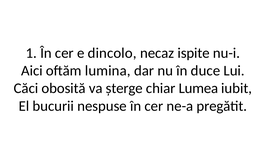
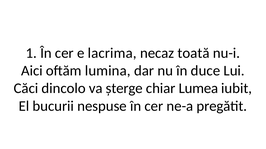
dincolo: dincolo -> lacrima (112, 53)
ispite: ispite -> toată (194, 53)
obosită: obosită -> dincolo (64, 89)
